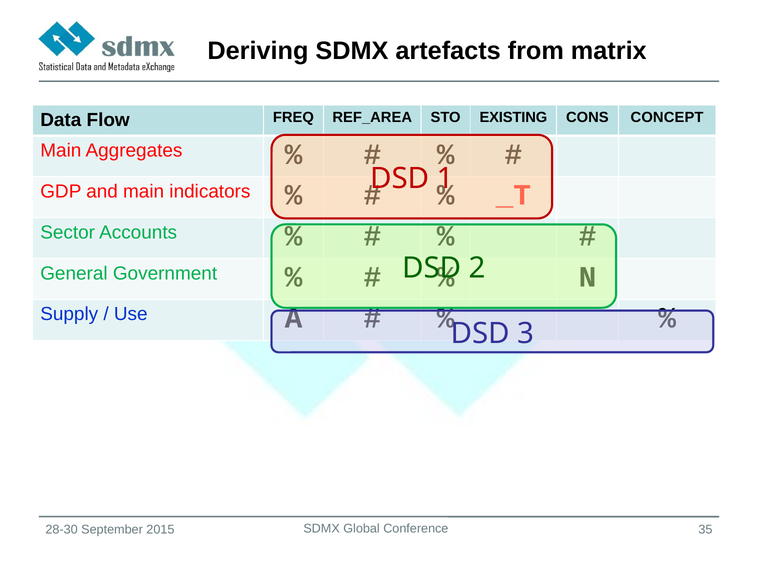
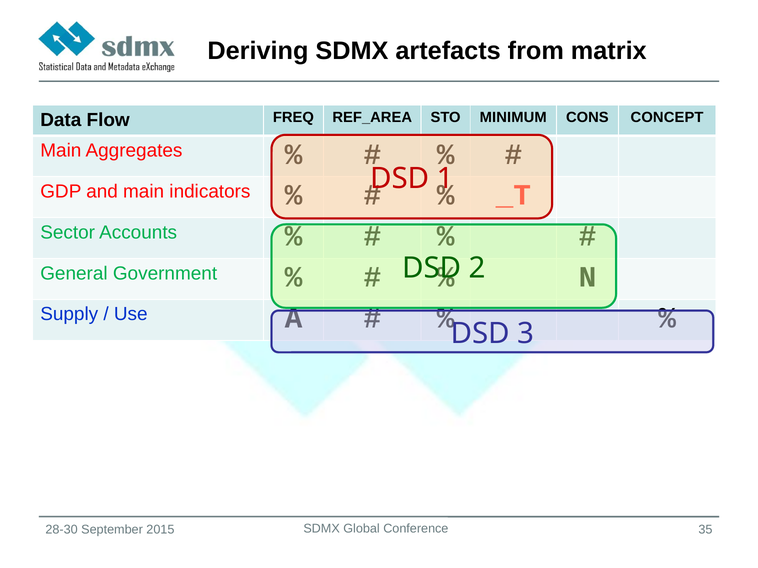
EXISTING: EXISTING -> MINIMUM (513, 117)
